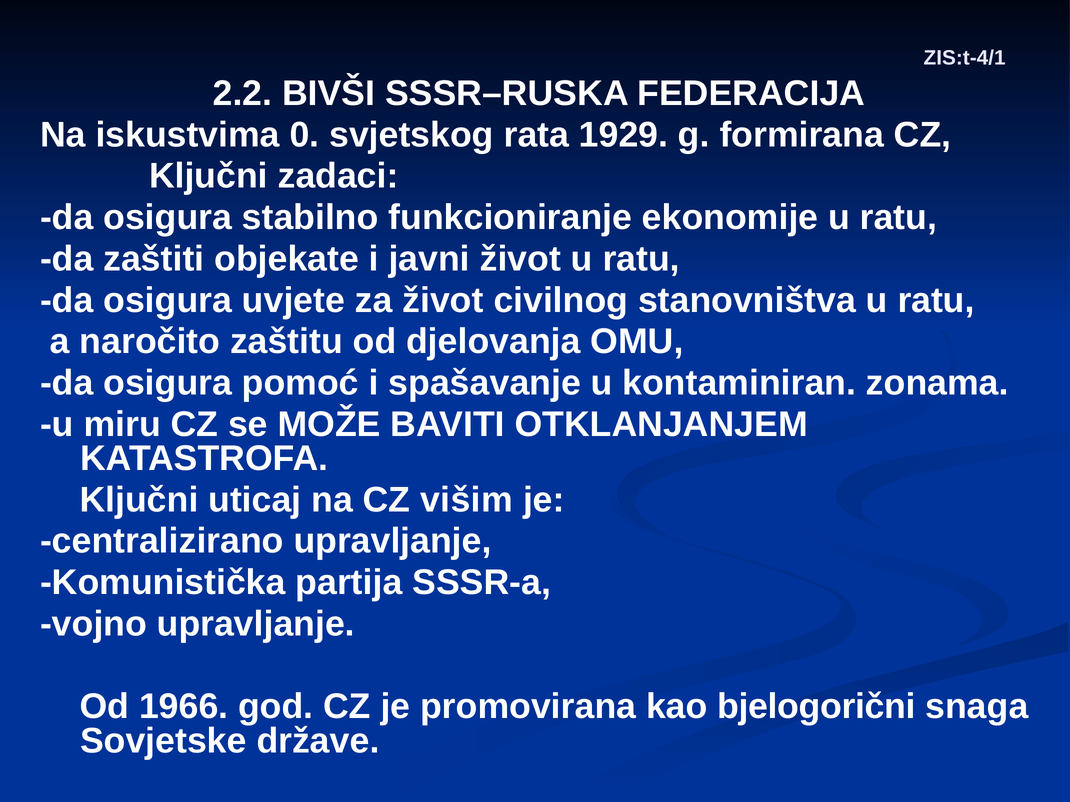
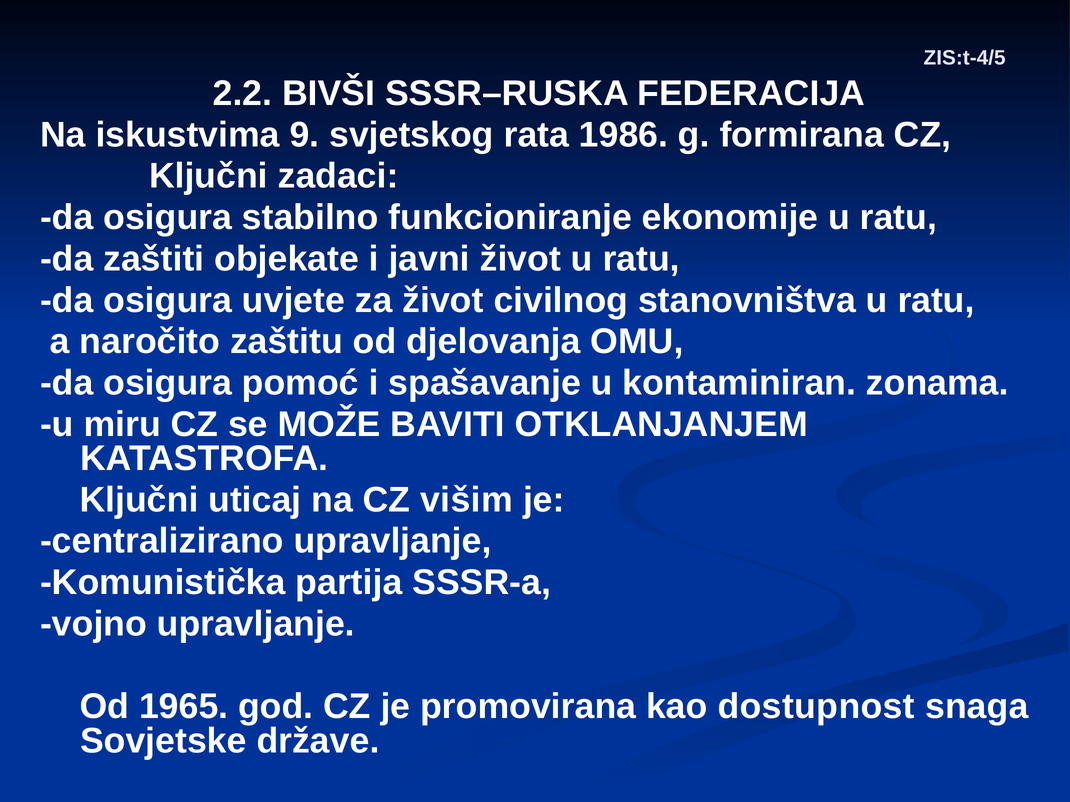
ZIS:t-4/1: ZIS:t-4/1 -> ZIS:t-4/5 (965, 58)
0: 0 -> 9 (304, 135)
1929: 1929 -> 1986 (623, 135)
1966: 1966 -> 1965 (184, 707)
bjelogorični: bjelogorični -> dostupnost (816, 707)
